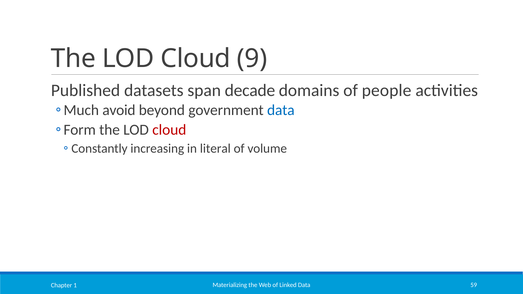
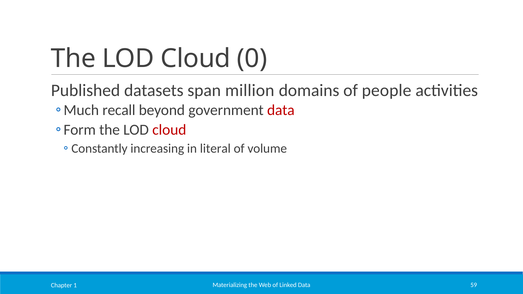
9: 9 -> 0 (252, 59)
decade: decade -> million (250, 90)
avoid: avoid -> recall (119, 110)
data colour: blue -> red (281, 110)
